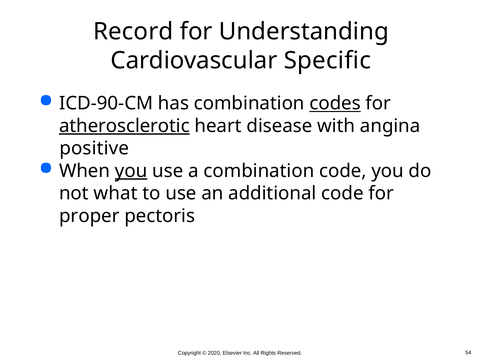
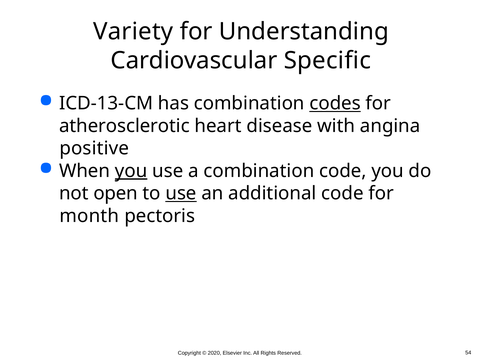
Record: Record -> Variety (133, 31)
ICD-90-CM: ICD-90-CM -> ICD-13-CM (106, 103)
atherosclerotic underline: present -> none (124, 126)
what: what -> open (116, 193)
use underline: none -> present (181, 193)
proper: proper -> month (89, 216)
